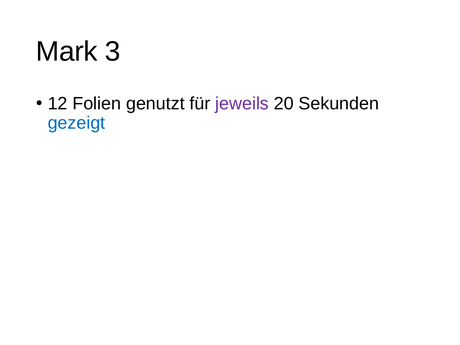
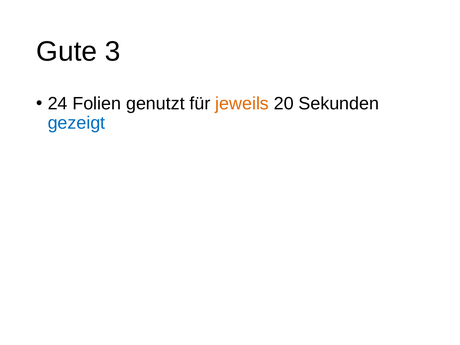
Mark: Mark -> Gute (67, 52)
12: 12 -> 24 (58, 104)
jeweils colour: purple -> orange (242, 104)
